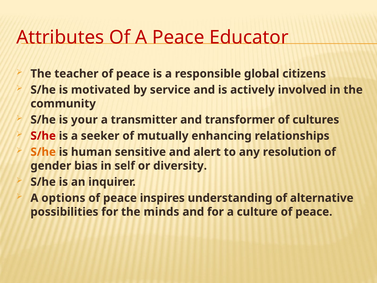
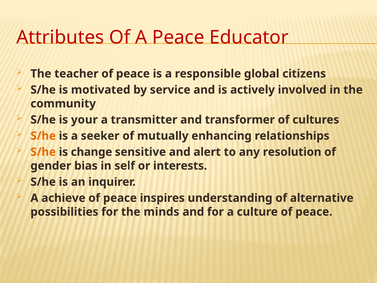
S/he colour: red -> orange (43, 136)
human: human -> change (91, 152)
diversity: diversity -> interests (180, 166)
options: options -> achieve (63, 198)
